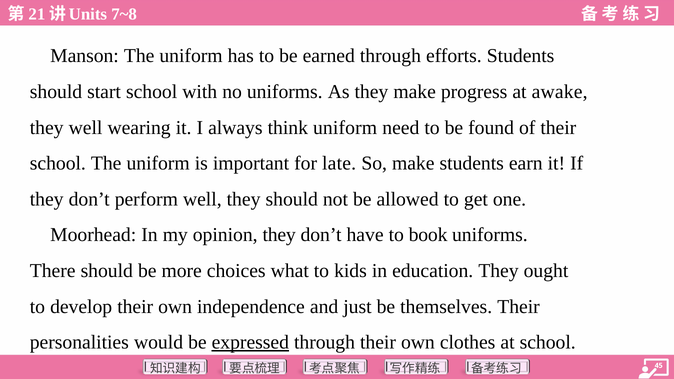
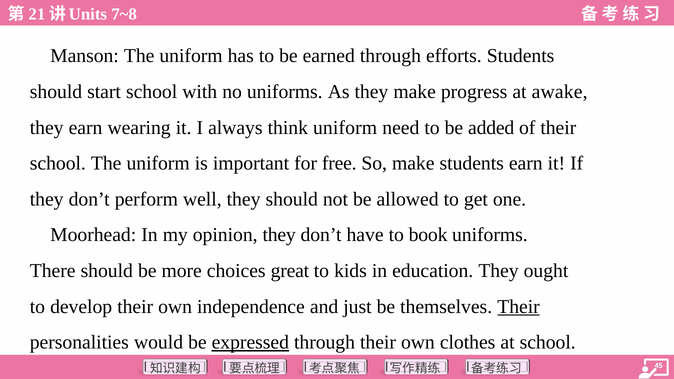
they well: well -> earn (86, 128)
found: found -> added (491, 128)
late: late -> free (339, 163)
what: what -> great (290, 271)
Their underline: none -> present (519, 307)
